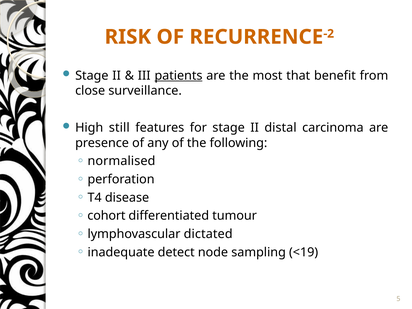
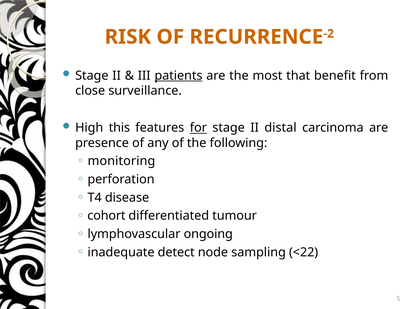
still: still -> this (119, 128)
for underline: none -> present (198, 128)
normalised: normalised -> monitoring (121, 161)
dictated: dictated -> ongoing (208, 234)
<19: <19 -> <22 (304, 252)
